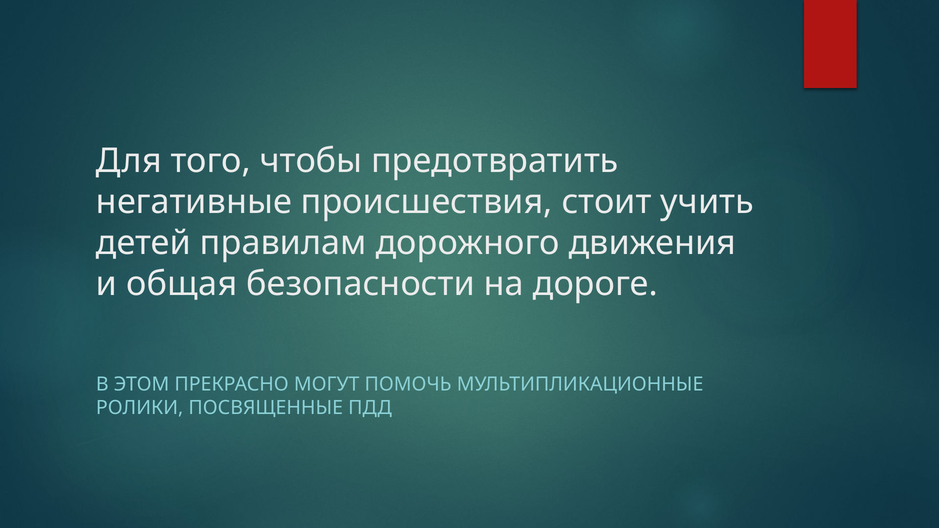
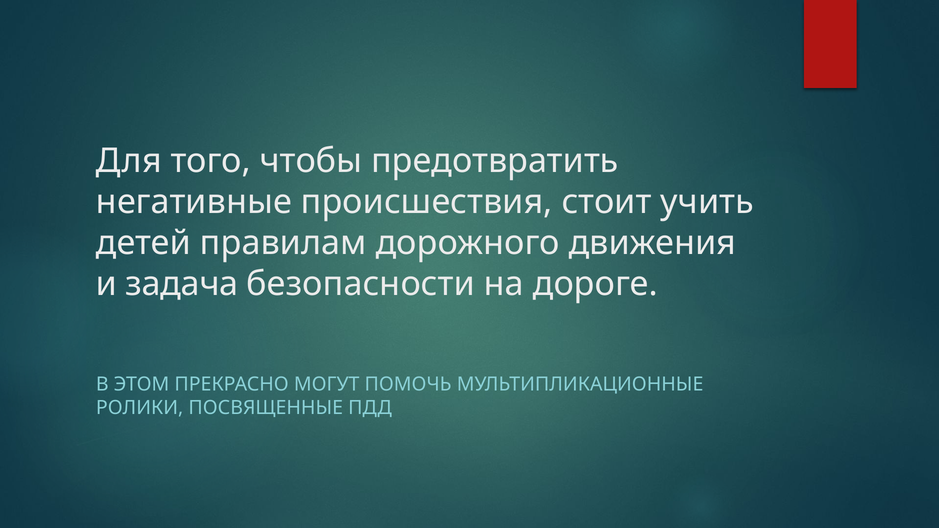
общая: общая -> задача (182, 284)
